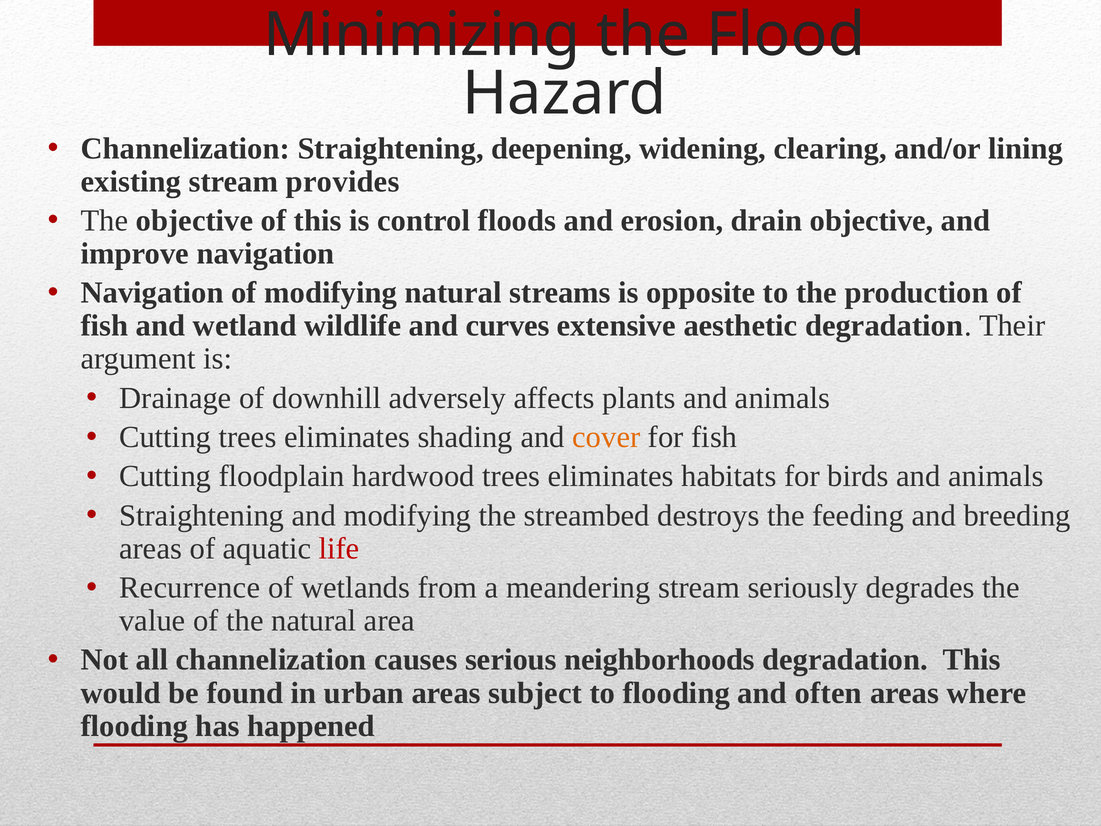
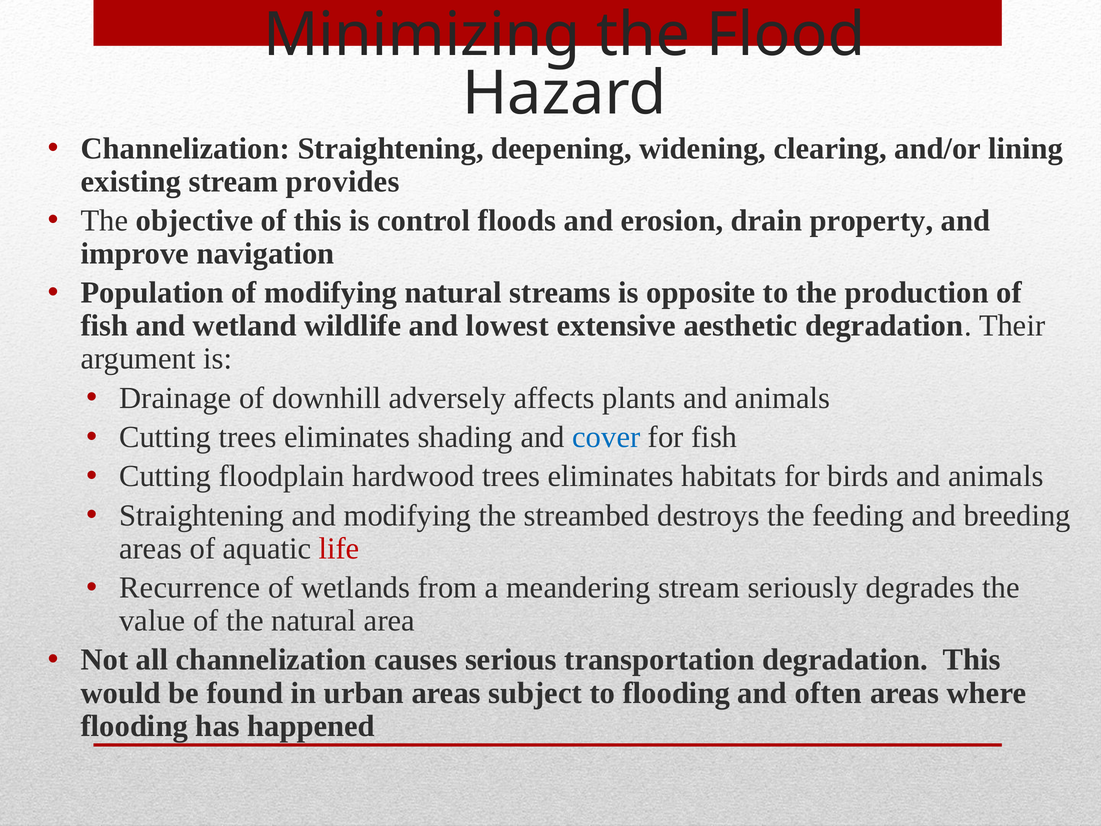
drain objective: objective -> property (872, 221)
Navigation: Navigation -> Population (152, 293)
curves: curves -> lowest (507, 326)
cover colour: orange -> blue (606, 437)
neighborhoods: neighborhoods -> transportation (660, 660)
